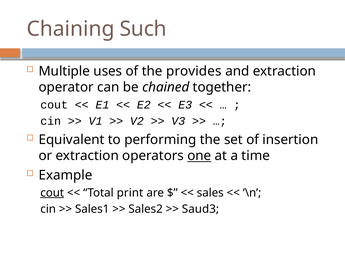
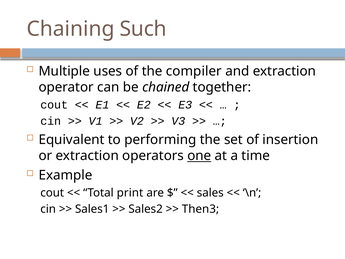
provides: provides -> compiler (194, 71)
cout underline: present -> none (52, 193)
Saud3: Saud3 -> Then3 (200, 209)
